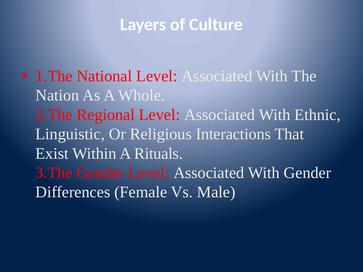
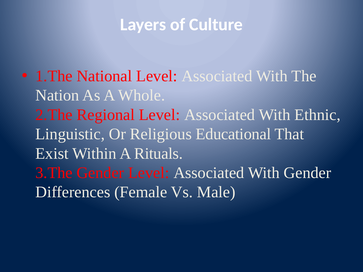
Interactions: Interactions -> Educational (233, 134)
